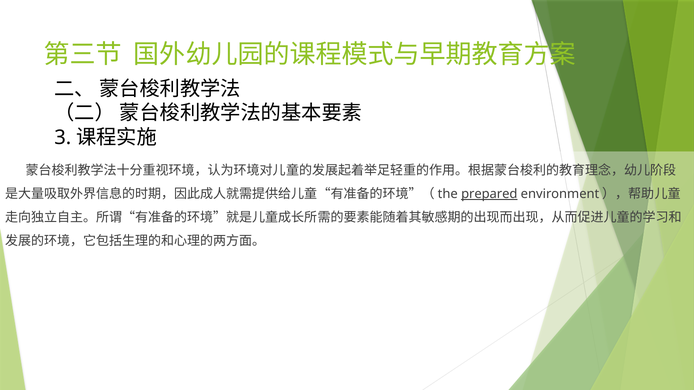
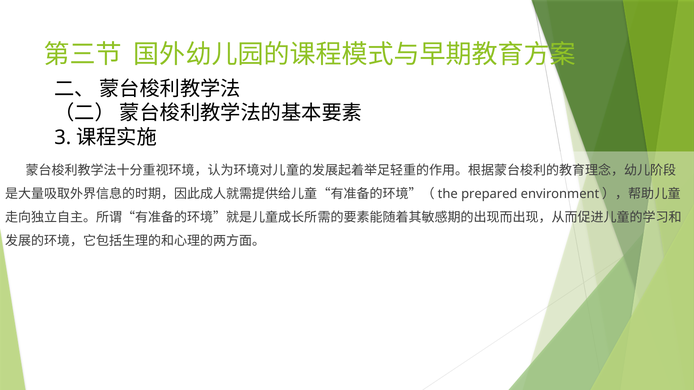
prepared underline: present -> none (489, 194)
